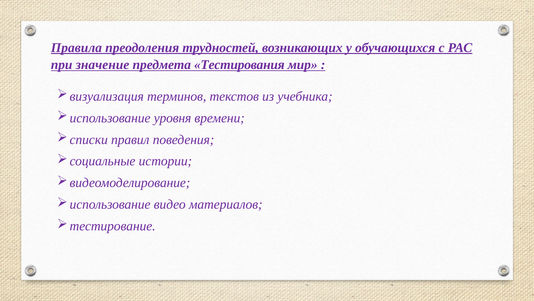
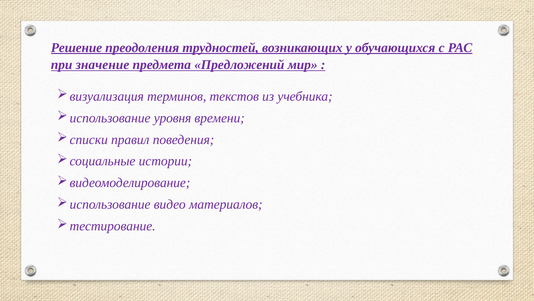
Правила: Правила -> Решение (76, 47)
Тестирования: Тестирования -> Предложений (239, 65)
